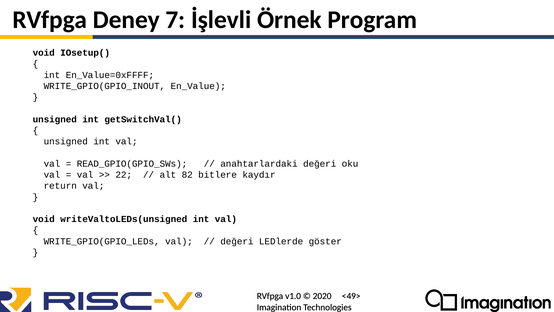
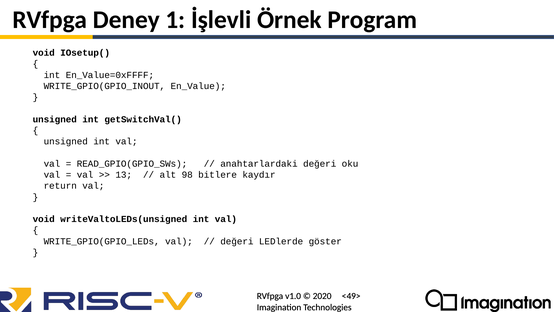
7: 7 -> 1 (175, 20)
22: 22 -> 13 (124, 175)
82: 82 -> 98 (187, 175)
